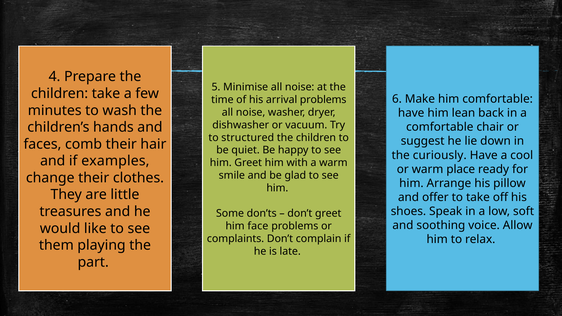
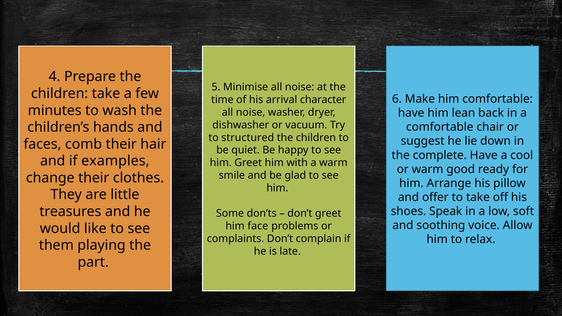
arrival problems: problems -> character (323, 100)
curiously: curiously -> complete (440, 155)
place: place -> good (461, 169)
